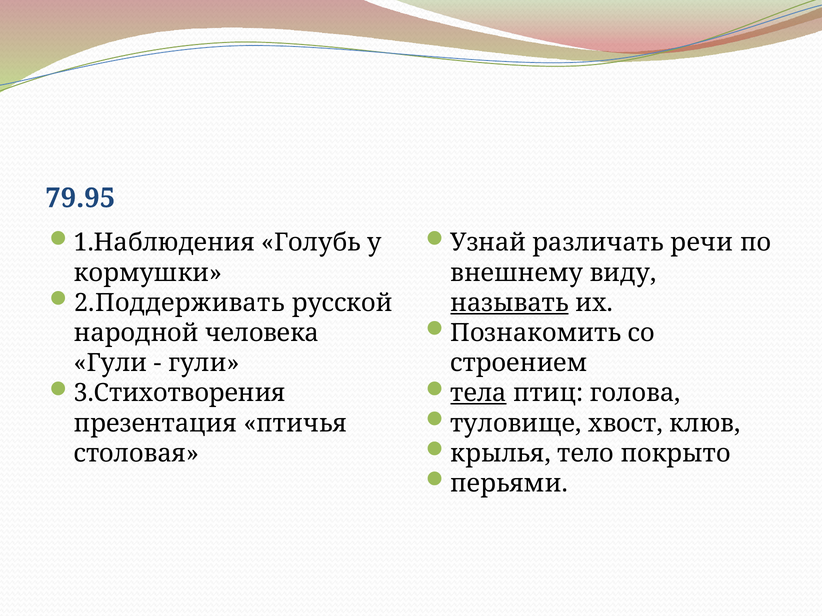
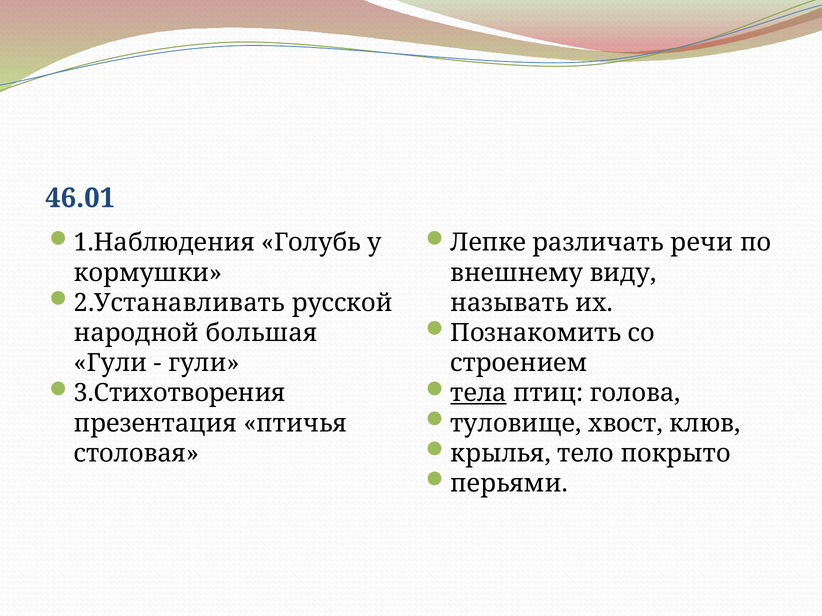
79.95: 79.95 -> 46.01 (80, 198)
Узнай: Узнай -> Лепке (488, 243)
2.Поддерживать: 2.Поддерживать -> 2.Устанавливать (179, 303)
называть underline: present -> none (510, 303)
человека: человека -> большая (262, 333)
